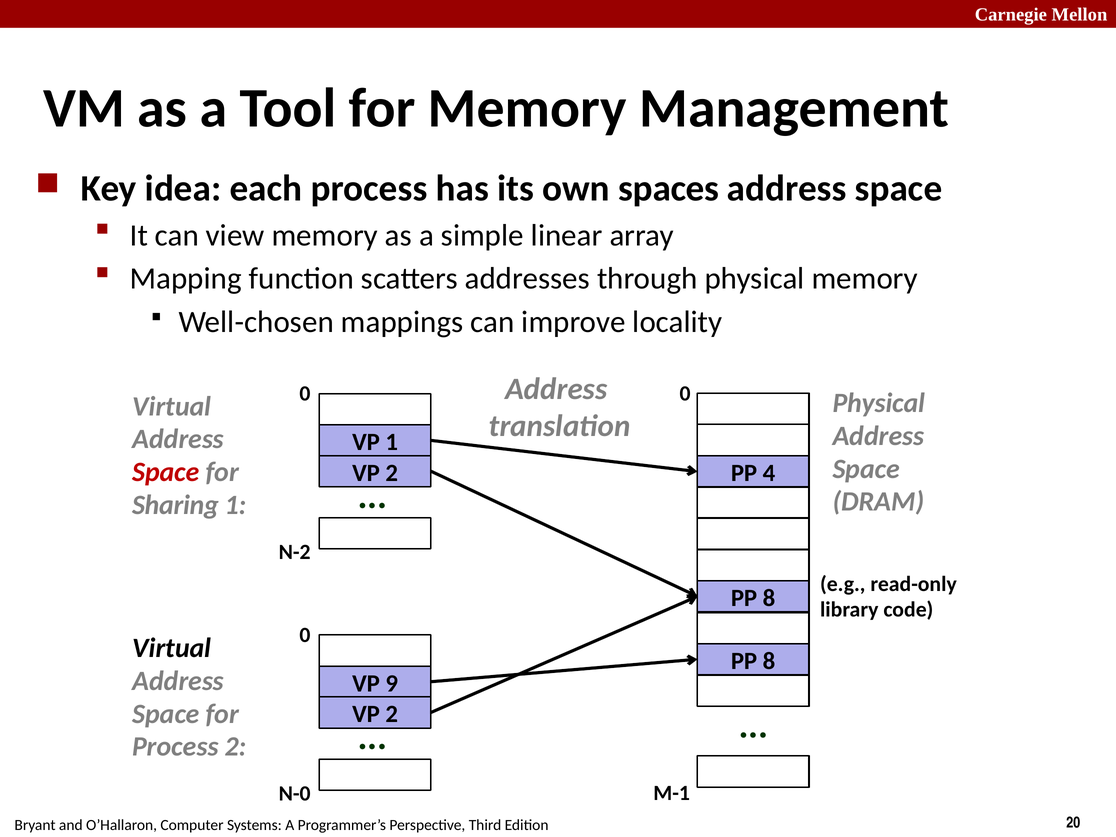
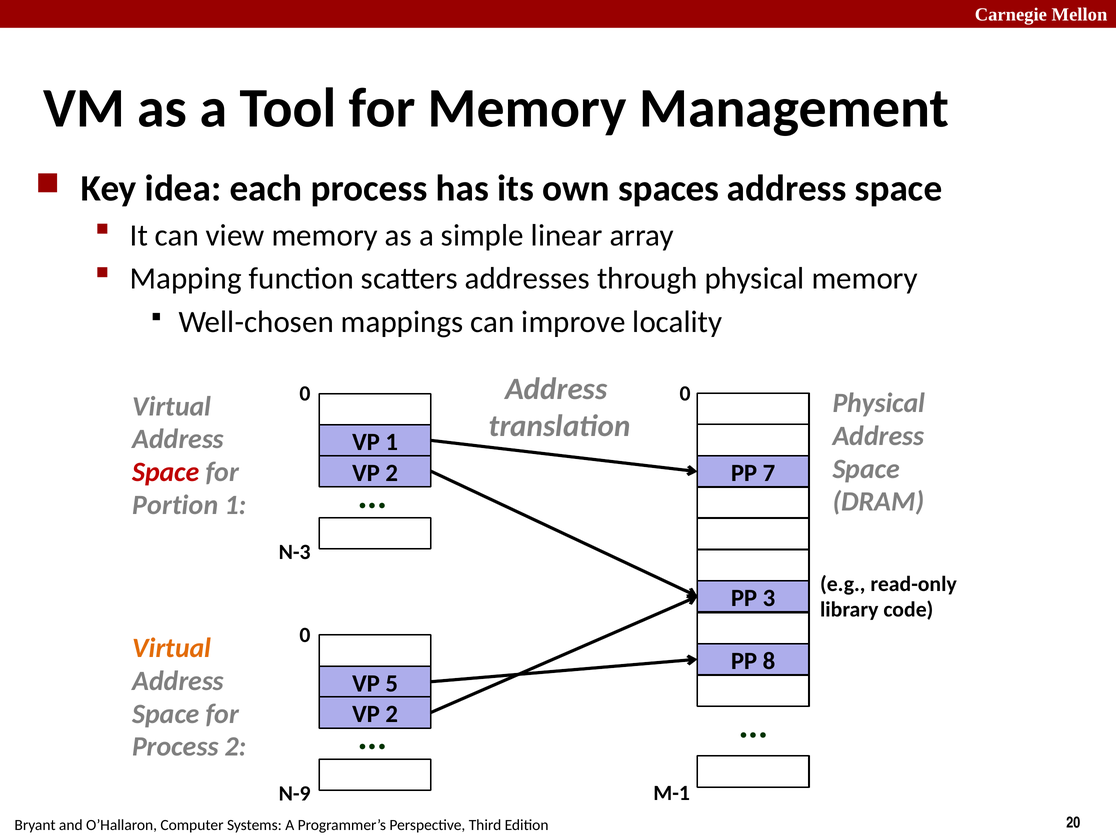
4: 4 -> 7 (769, 473)
Sharing: Sharing -> Portion (175, 505)
N-2: N-2 -> N-3 (295, 552)
8: 8 -> 3 (769, 598)
Virtual colour: black -> orange (172, 648)
9: 9 -> 5 (392, 683)
N-0: N-0 -> N-9 (295, 794)
